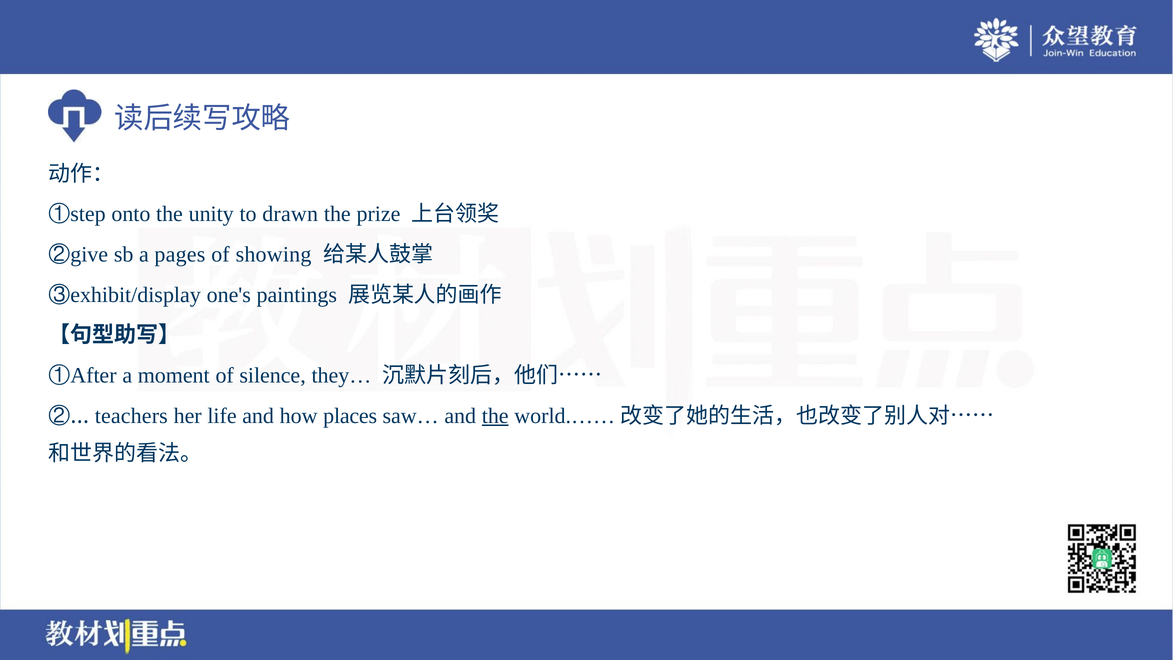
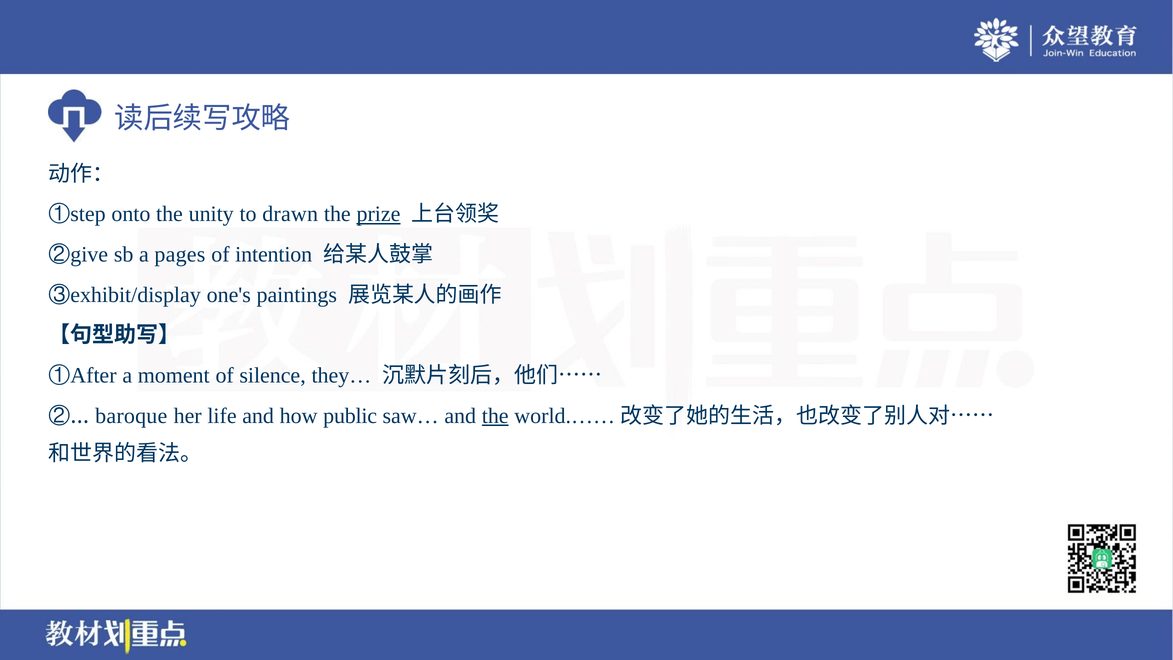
prize underline: none -> present (378, 214)
showing: showing -> intention (274, 254)
teachers: teachers -> baroque (131, 416)
places: places -> public (350, 416)
